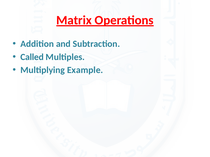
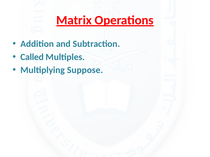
Example: Example -> Suppose (85, 70)
